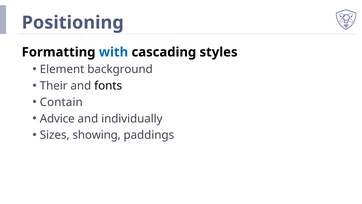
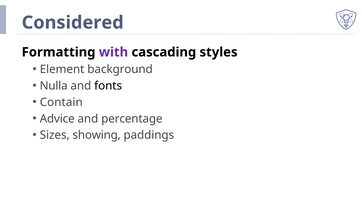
Positioning: Positioning -> Considered (73, 23)
with colour: blue -> purple (113, 52)
Their: Their -> Nulla (54, 86)
individually: individually -> percentage (132, 119)
